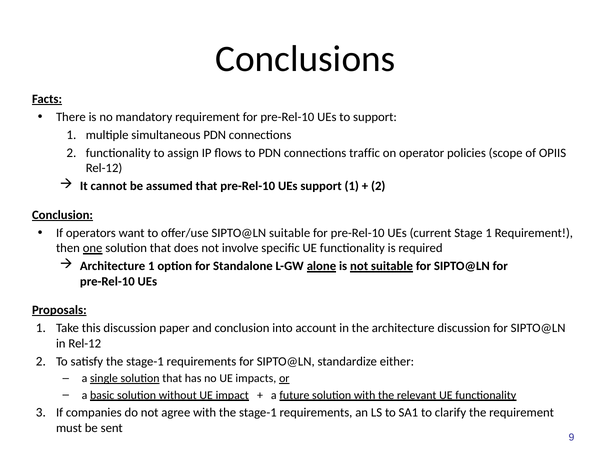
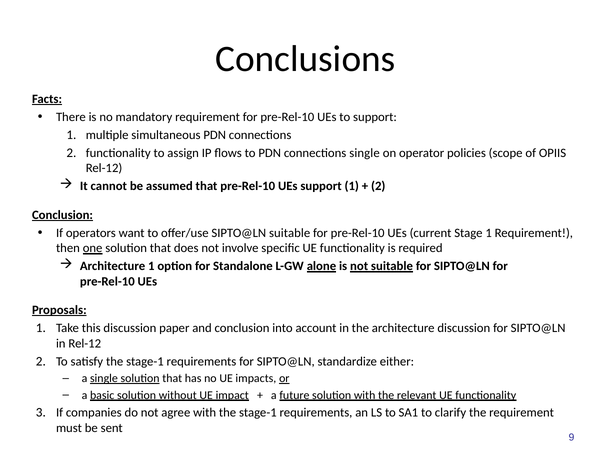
connections traffic: traffic -> single (364, 153)
